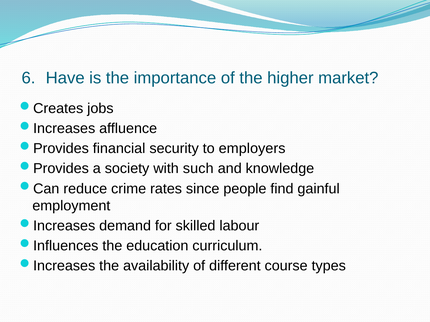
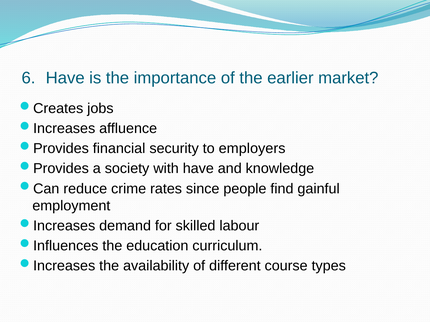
higher: higher -> earlier (290, 78)
with such: such -> have (198, 169)
